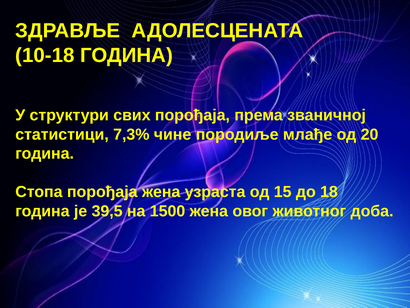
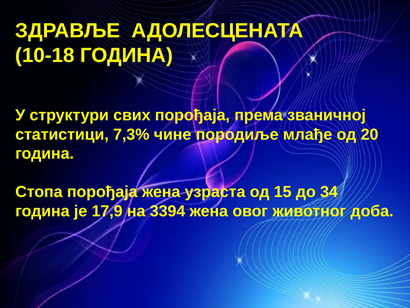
18: 18 -> 34 (329, 192)
39,5: 39,5 -> 17,9 (107, 211)
1500: 1500 -> 3394 (168, 211)
